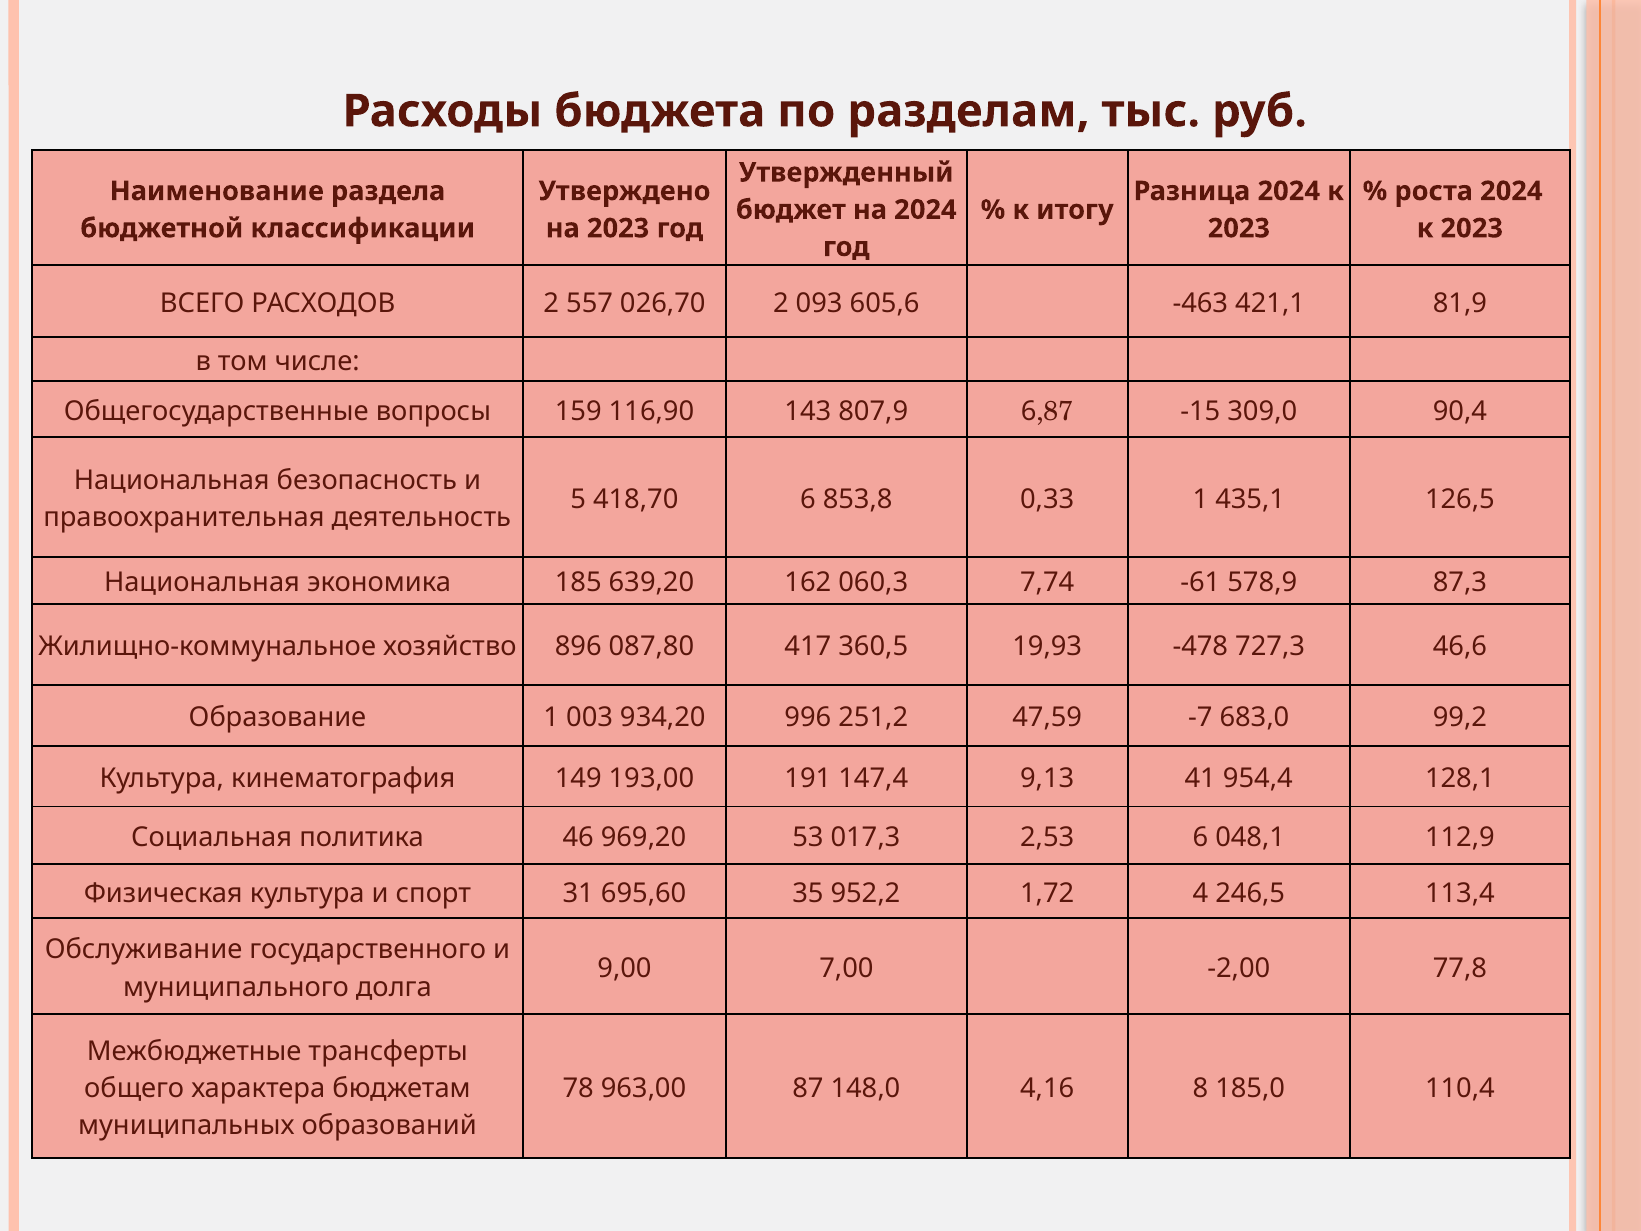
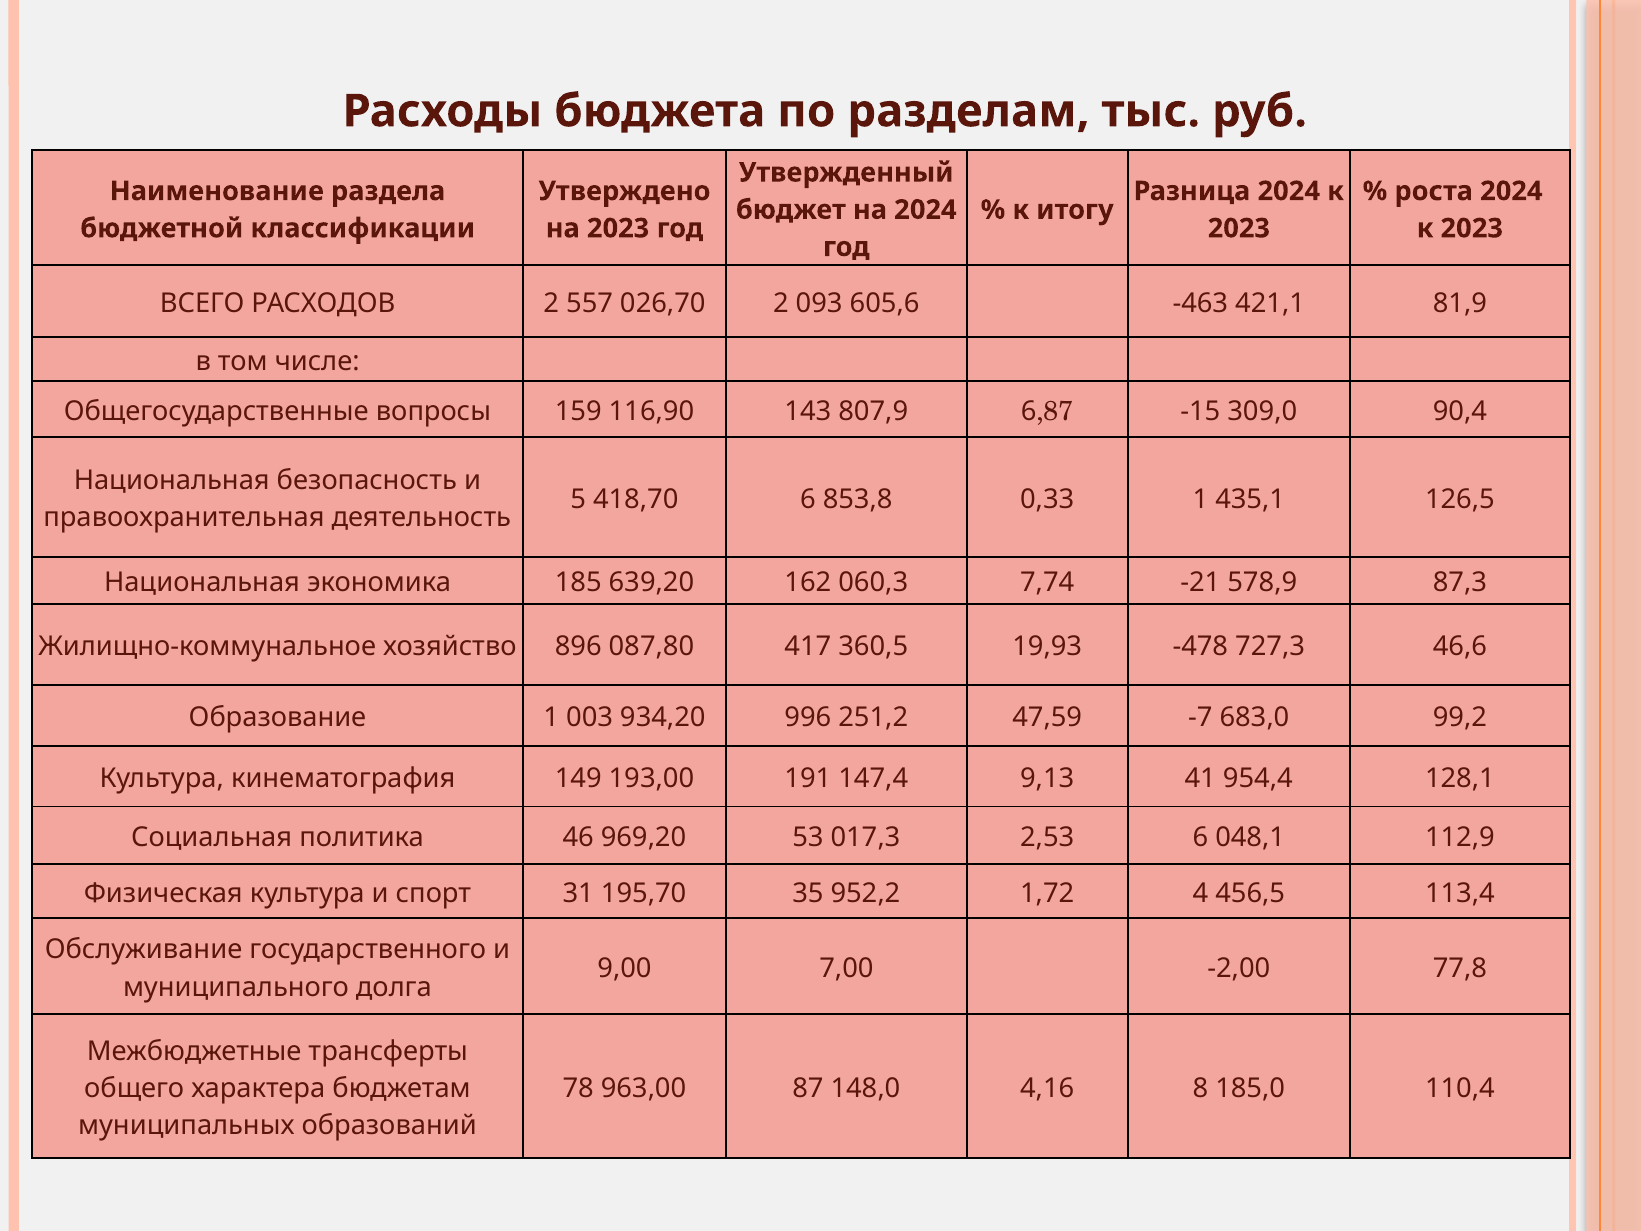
-61: -61 -> -21 (1200, 583)
695,60: 695,60 -> 195,70 (644, 893)
246,5: 246,5 -> 456,5 (1250, 893)
